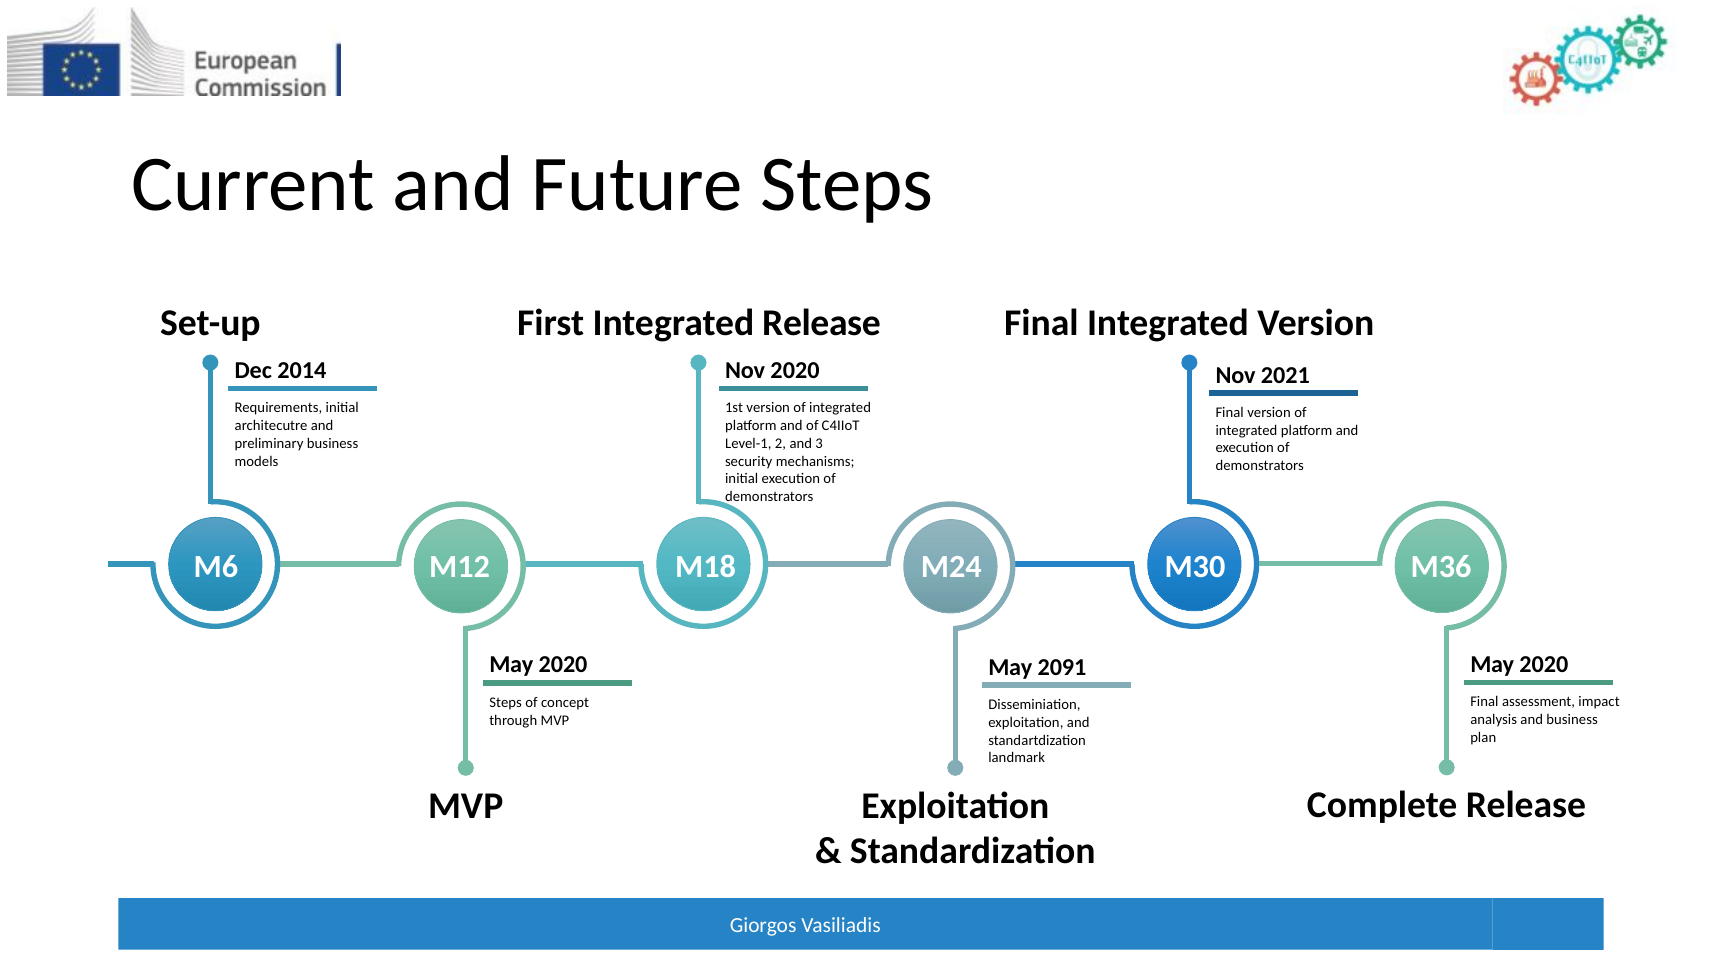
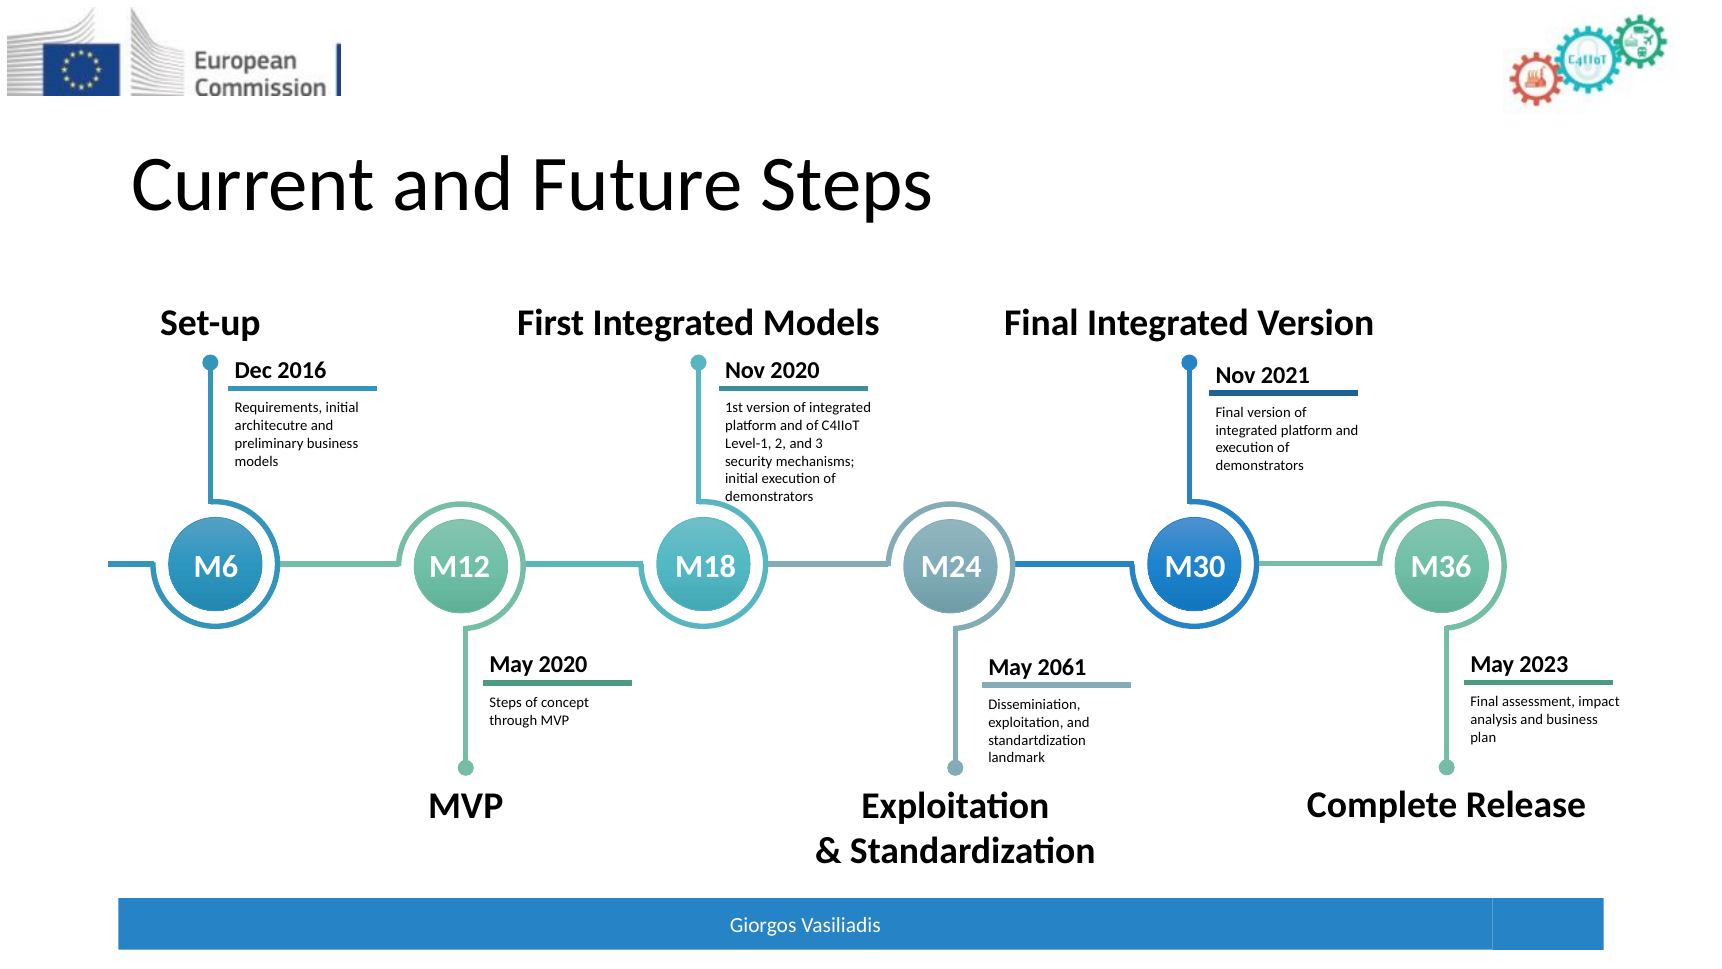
Integrated Release: Release -> Models (821, 323)
2014: 2014 -> 2016 (302, 370)
2020: 2020 -> 2023 (1544, 664)
2091: 2091 -> 2061 (1062, 667)
